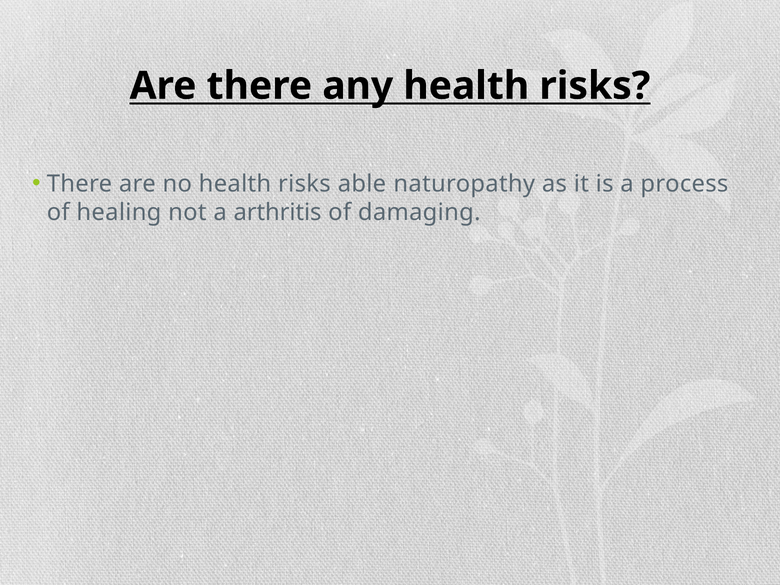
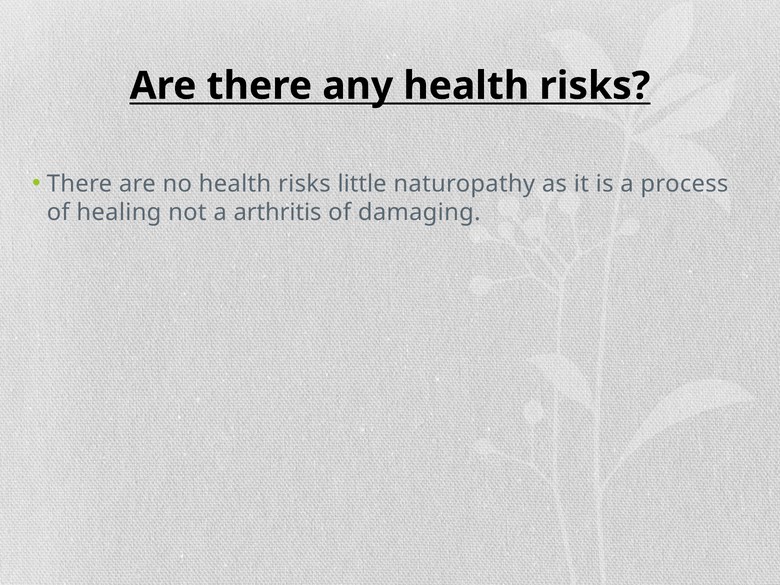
able: able -> little (362, 184)
